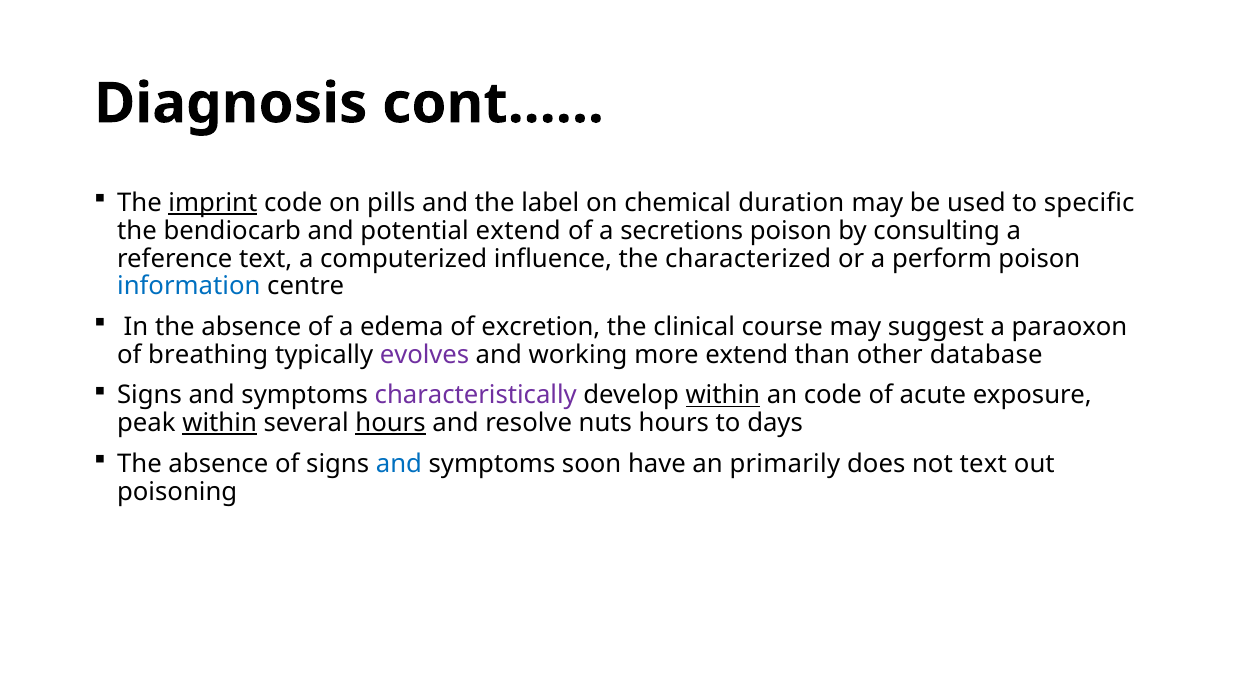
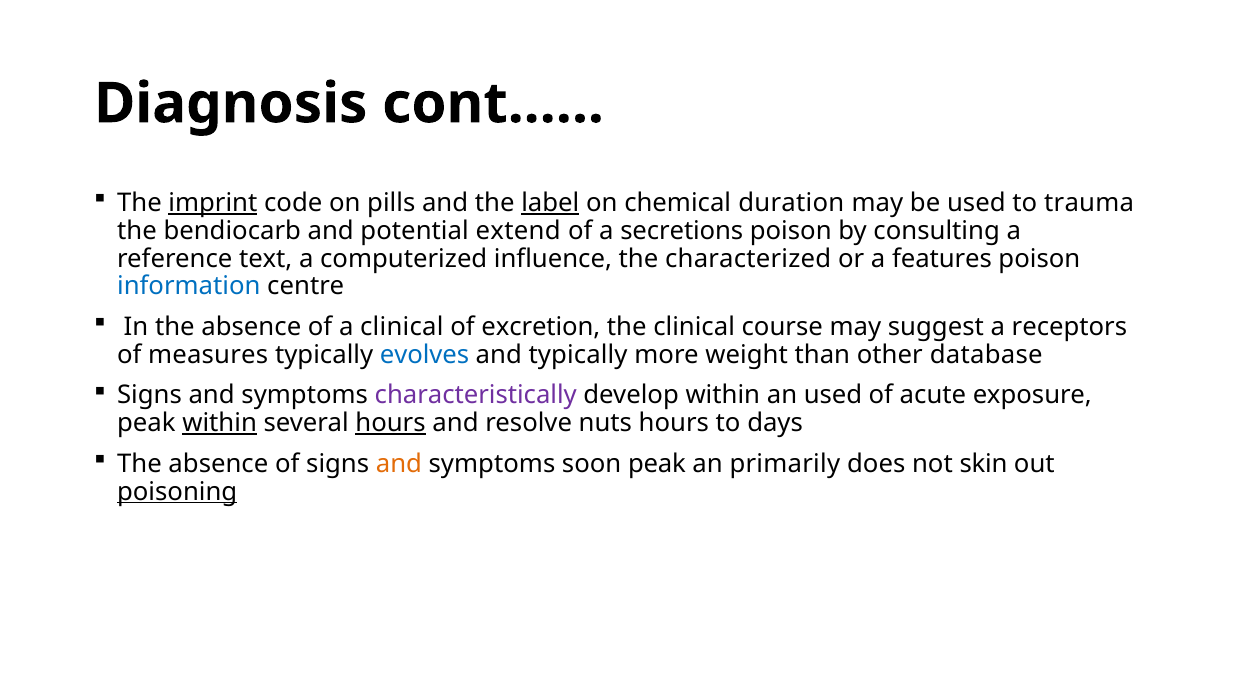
label underline: none -> present (550, 203)
specific: specific -> trauma (1089, 203)
perform: perform -> features (942, 258)
a edema: edema -> clinical (402, 327)
paraoxon: paraoxon -> receptors (1069, 327)
breathing: breathing -> measures (208, 355)
evolves colour: purple -> blue (425, 355)
and working: working -> typically (578, 355)
more extend: extend -> weight (747, 355)
within underline: present -> none (723, 395)
an code: code -> used (833, 395)
and colour: blue -> orange (399, 463)
soon have: have -> peak (657, 463)
not text: text -> skin (983, 463)
poisoning underline: none -> present (177, 491)
